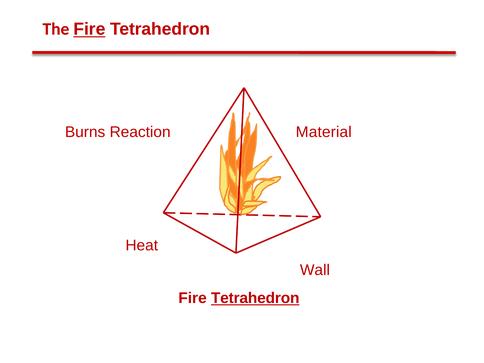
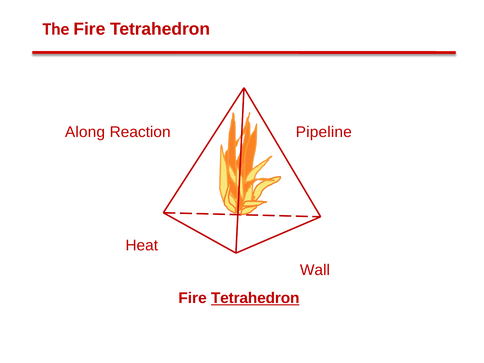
Fire underline: present -> none (89, 29)
Burns: Burns -> Along (85, 132)
Material: Material -> Pipeline (324, 132)
